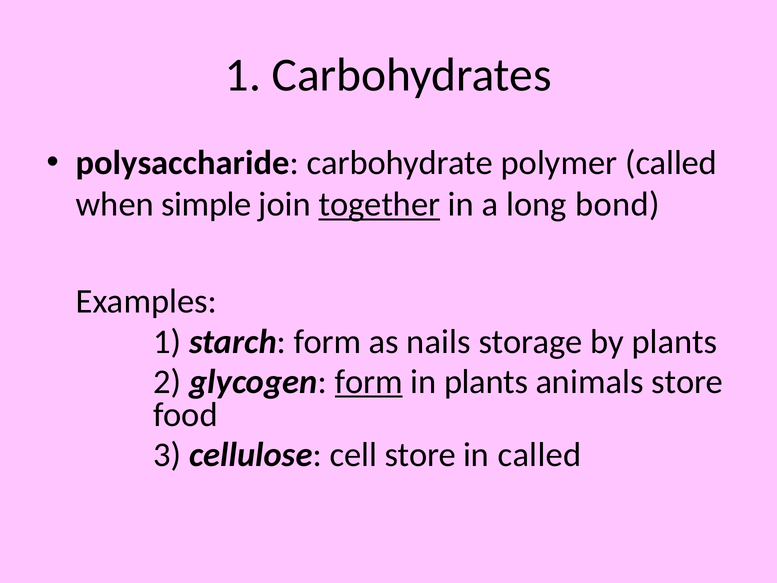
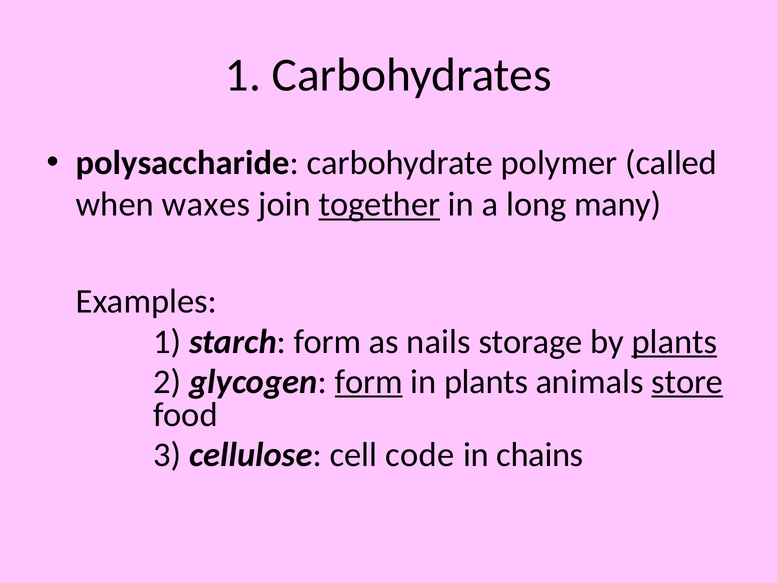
simple: simple -> waxes (206, 204)
bond: bond -> many (618, 204)
plants underline: none -> present (674, 342)
store underline: none -> present (687, 382)
cell store: store -> code (420, 455)
in called: called -> chains (540, 455)
